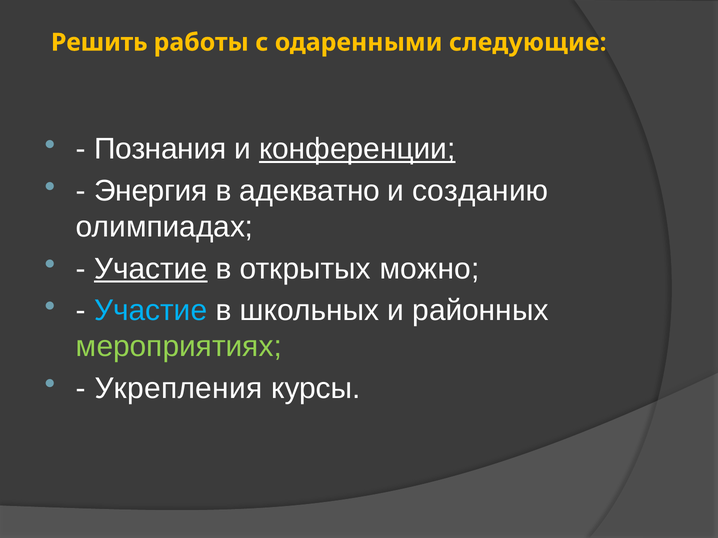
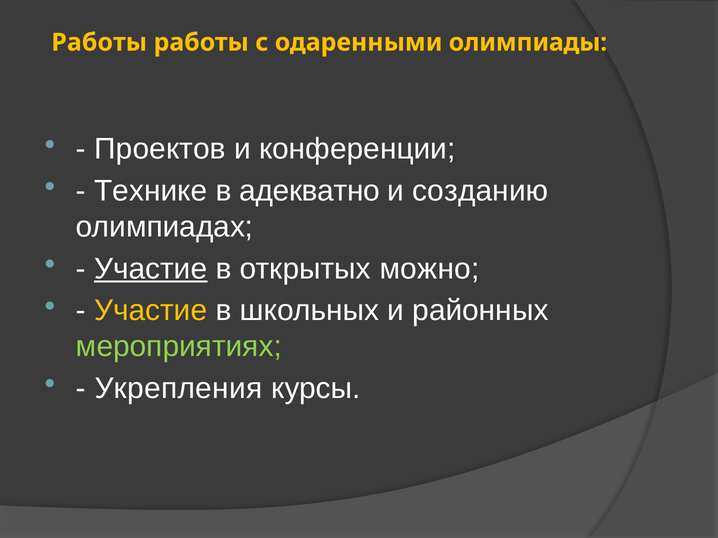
Решить: Решить -> Работы (99, 42)
следующие: следующие -> олимпиады (528, 42)
Познания: Познания -> Проектов (160, 149)
конференции underline: present -> none (357, 149)
Энергия: Энергия -> Технике (151, 191)
Участие colour: light blue -> yellow (151, 311)
